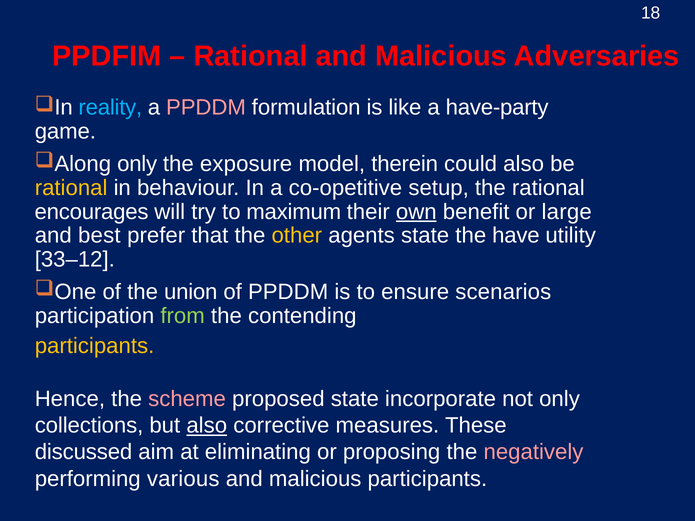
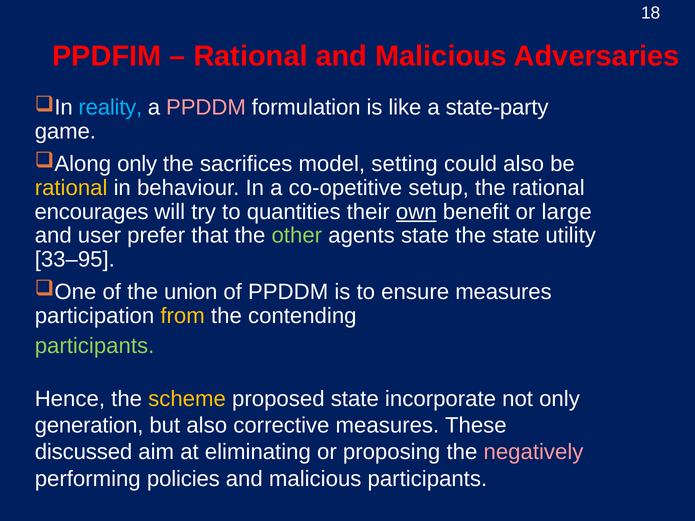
have-party: have-party -> state-party (497, 108)
exposure: exposure -> sacrifices (246, 164)
therein: therein -> setting (404, 164)
maximum: maximum -> quantities (294, 212)
best: best -> user (99, 236)
other colour: yellow -> light green (297, 236)
the have: have -> state (516, 236)
33–12: 33–12 -> 33–95 (75, 260)
ensure scenarios: scenarios -> measures (503, 292)
from colour: light green -> yellow (183, 316)
participants colour: yellow -> light green (95, 346)
scheme colour: pink -> yellow (187, 399)
collections: collections -> generation (89, 426)
also underline: present -> none (207, 426)
various: various -> policies (183, 479)
